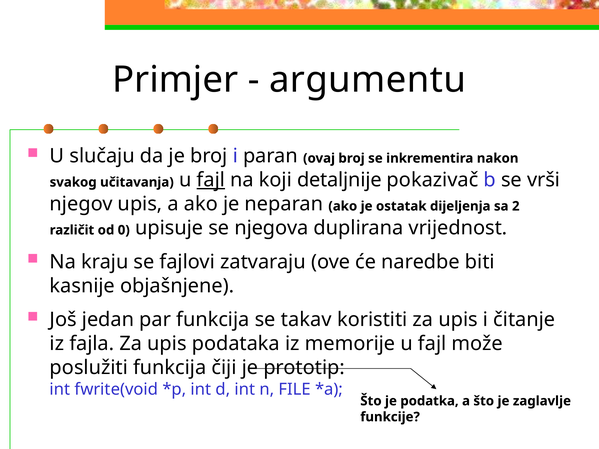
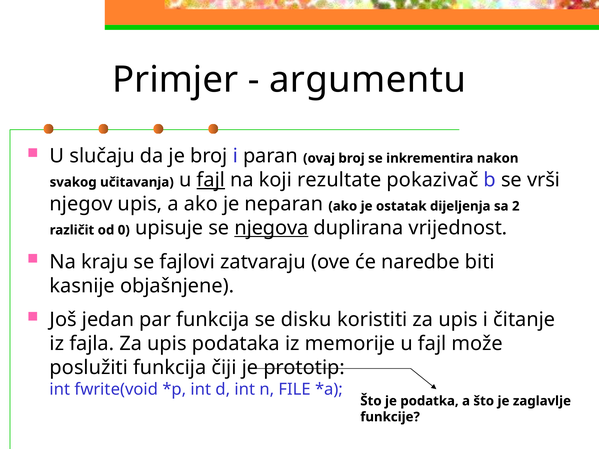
detaljnije: detaljnije -> rezultate (339, 180)
njegova underline: none -> present (271, 228)
takav: takav -> disku (306, 320)
